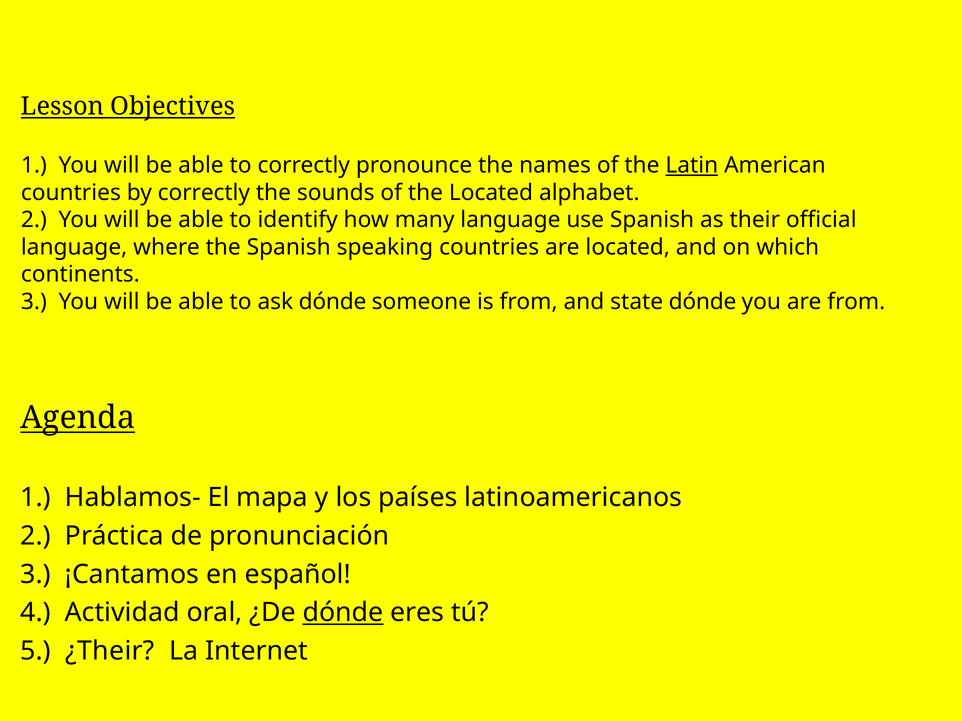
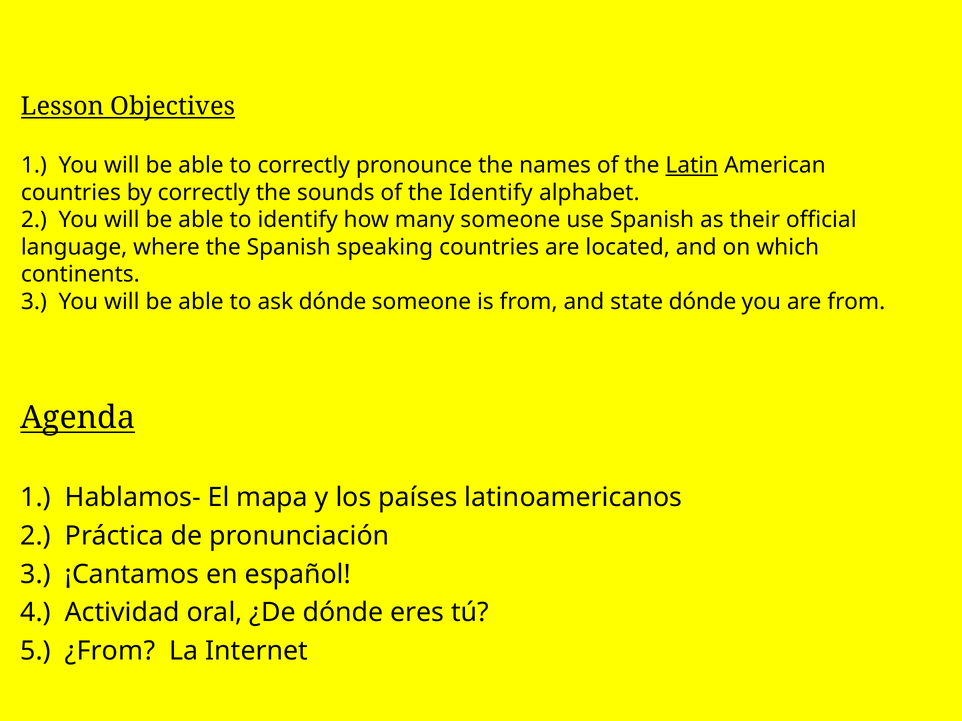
the Located: Located -> Identify (491, 193)
many language: language -> someone (510, 220)
dónde underline: present -> none (343, 613)
¿Their: ¿Their -> ¿From (110, 652)
